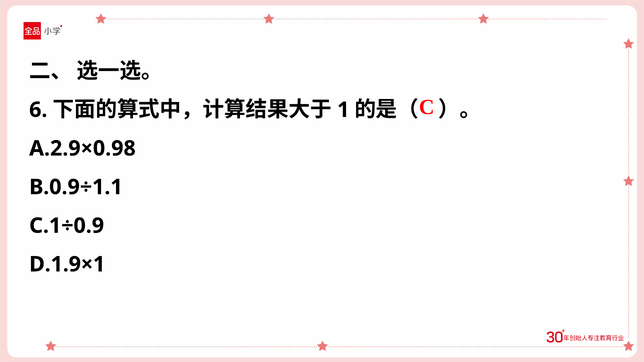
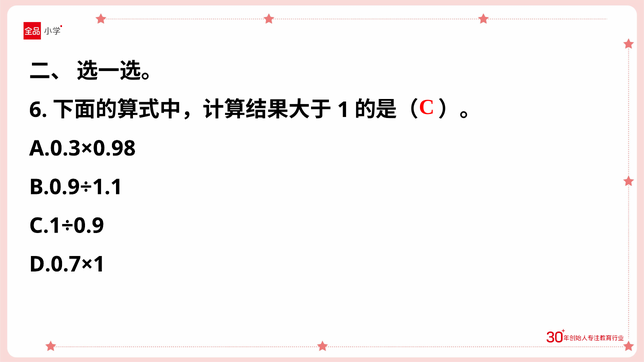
A.2.9×0.98: A.2.9×0.98 -> A.0.3×0.98 (82, 149)
D.1.9×1: D.1.9×1 -> D.0.7×1 (67, 264)
